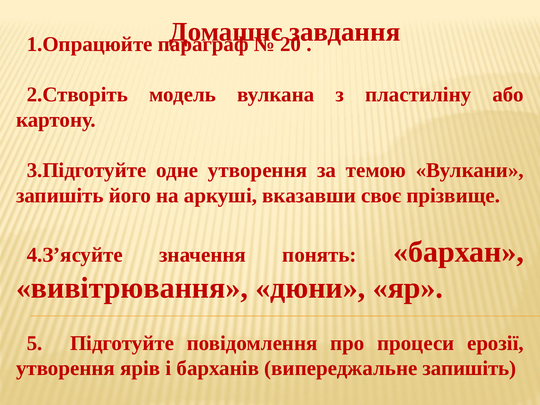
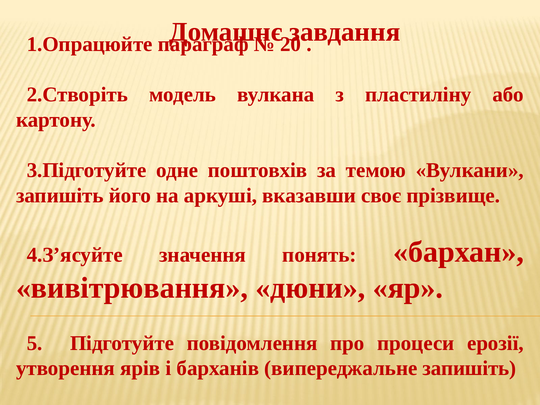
одне утворення: утворення -> поштовхів (258, 170)
